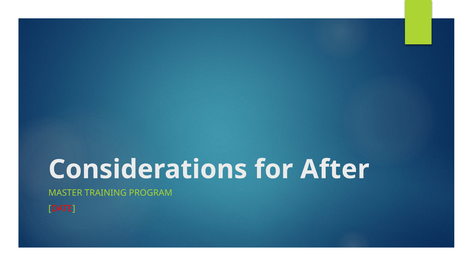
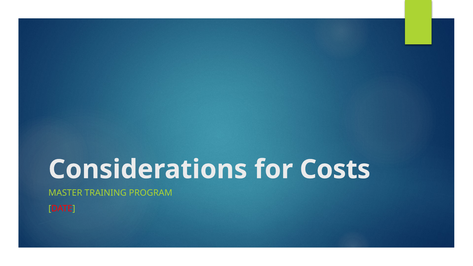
After: After -> Costs (335, 169)
